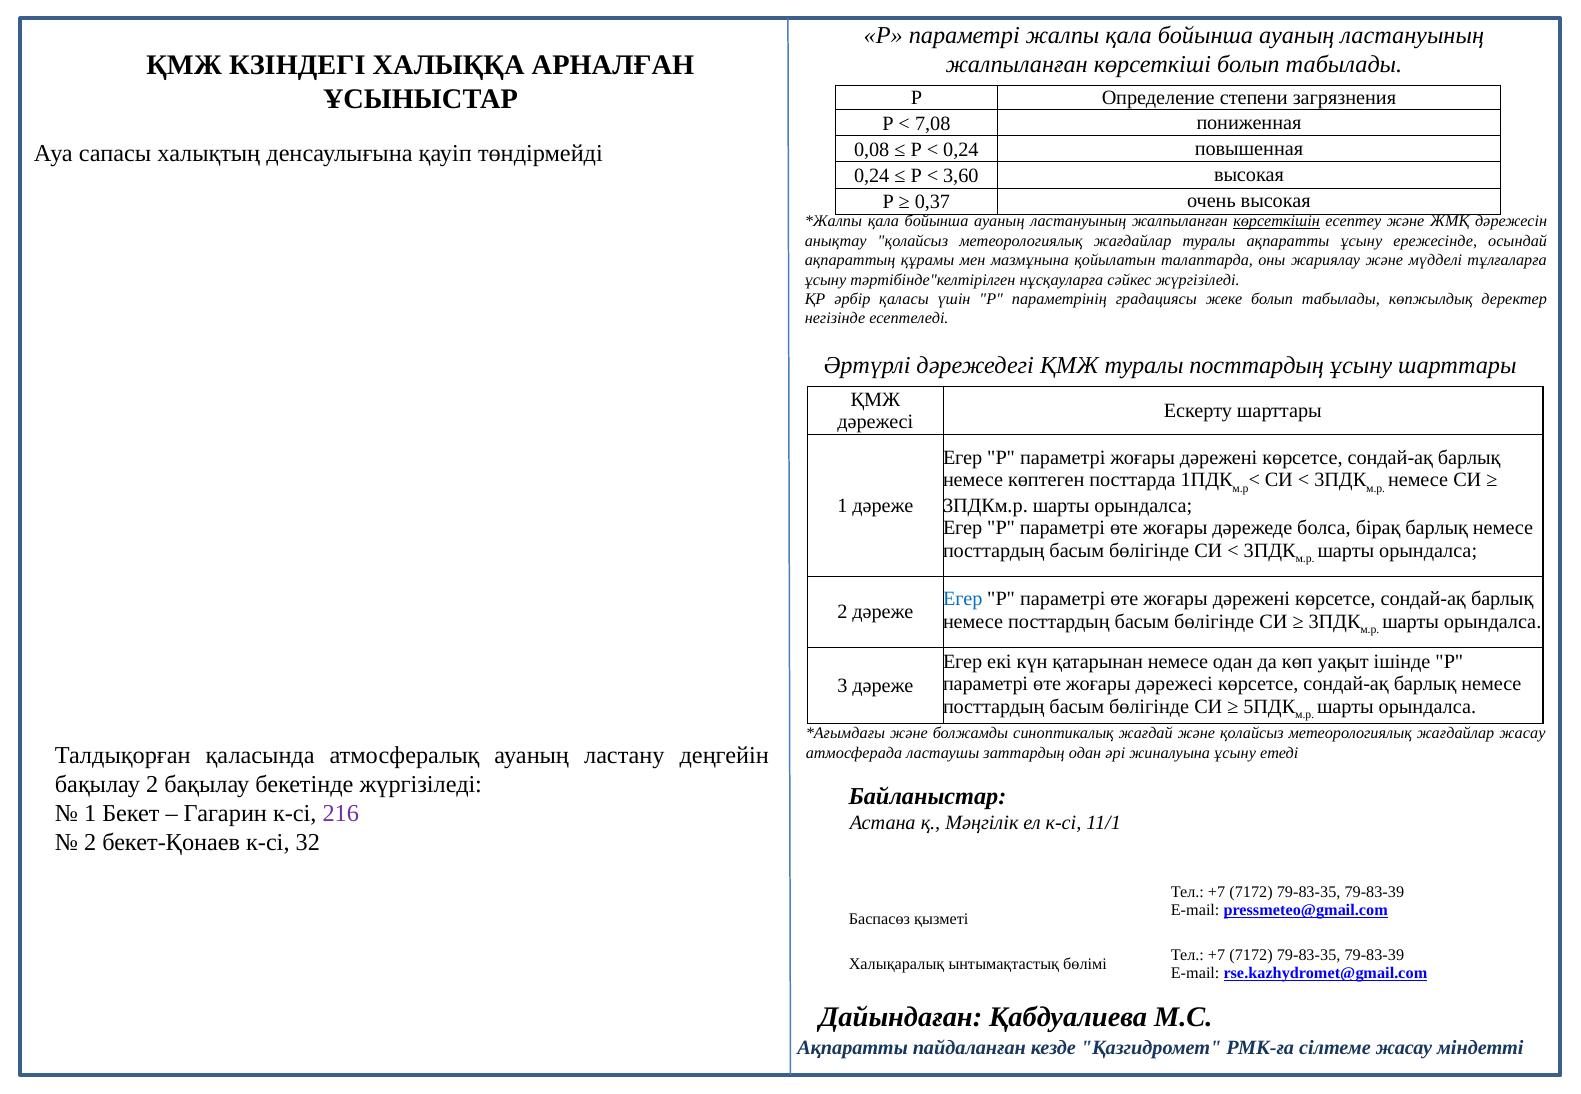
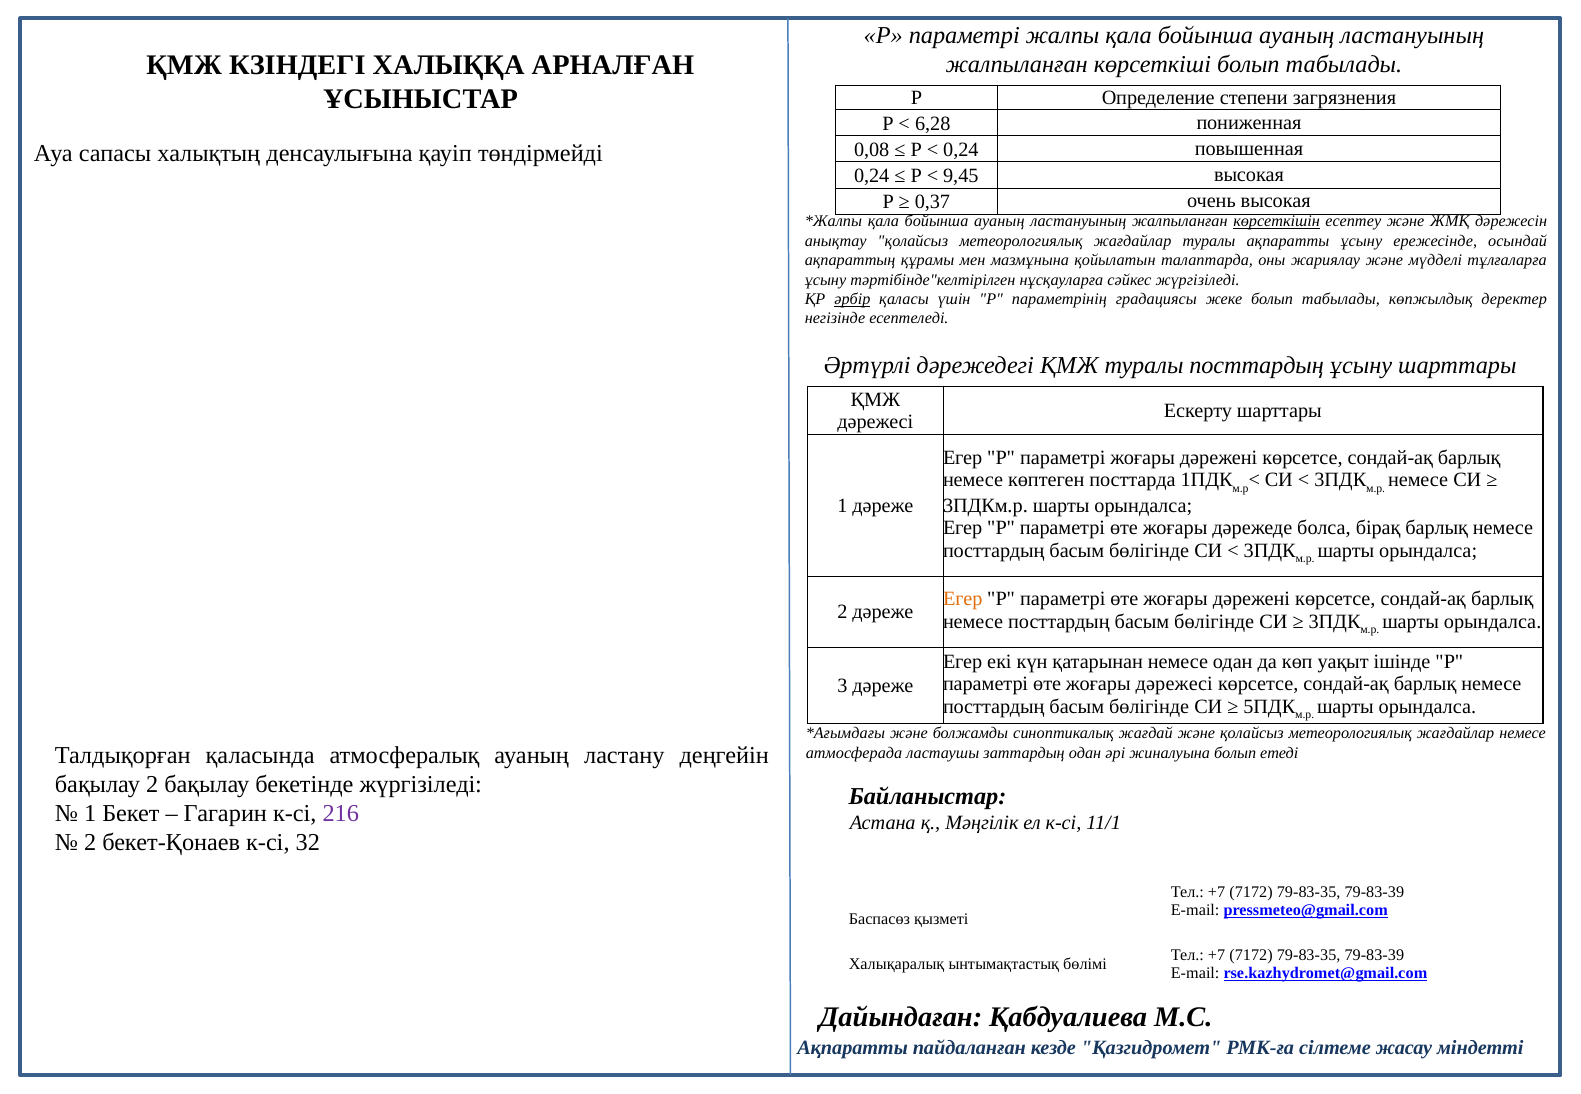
7,08: 7,08 -> 6,28 (933, 124)
3,60: 3,60 -> 9,45 (961, 176)
әрбір underline: none -> present (852, 299)
Егер colour: blue -> orange (963, 600)
жағдайлар жасау: жасау -> немесе (1523, 734)
жиналуына ұсыну: ұсыну -> болып (1235, 753)
